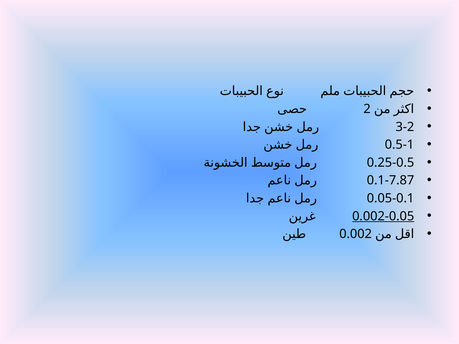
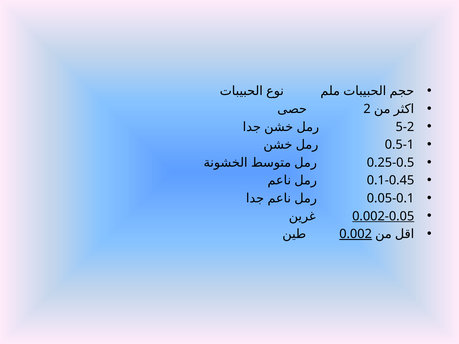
3-2: 3-2 -> 5-2 (405, 127)
0.1-7.87: 0.1-7.87 -> 0.1-0.45 (391, 181)
0.002 underline: none -> present (356, 234)
